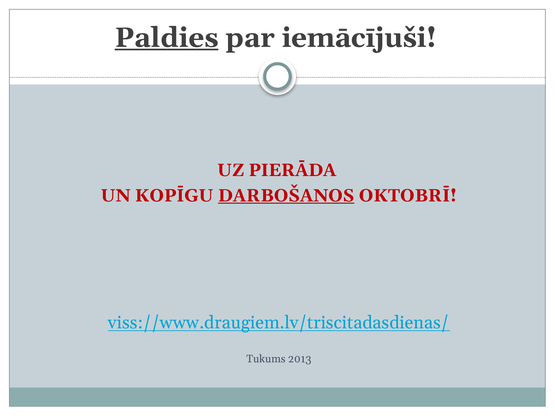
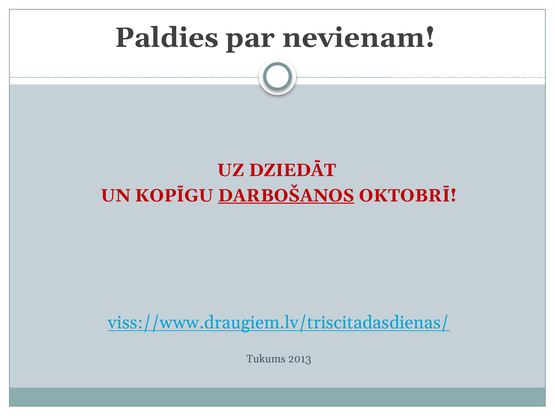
Paldies underline: present -> none (167, 38)
iemācījuši: iemācījuši -> nevienam (359, 38)
PIERĀDA: PIERĀDA -> DZIEDĀT (292, 170)
